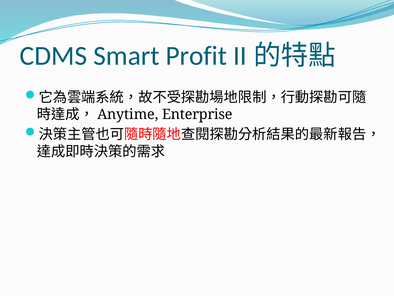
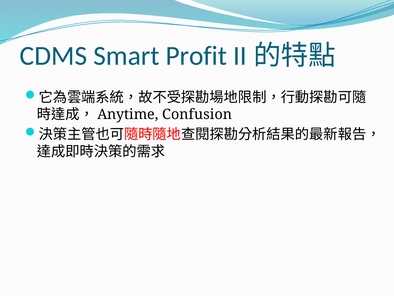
Enterprise: Enterprise -> Confusion (197, 114)
